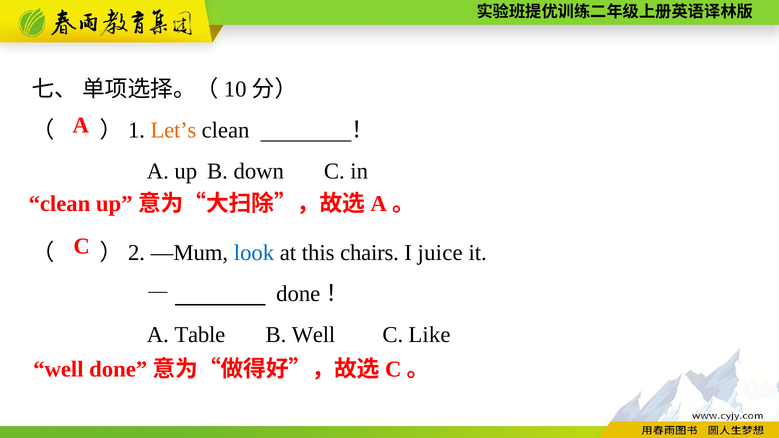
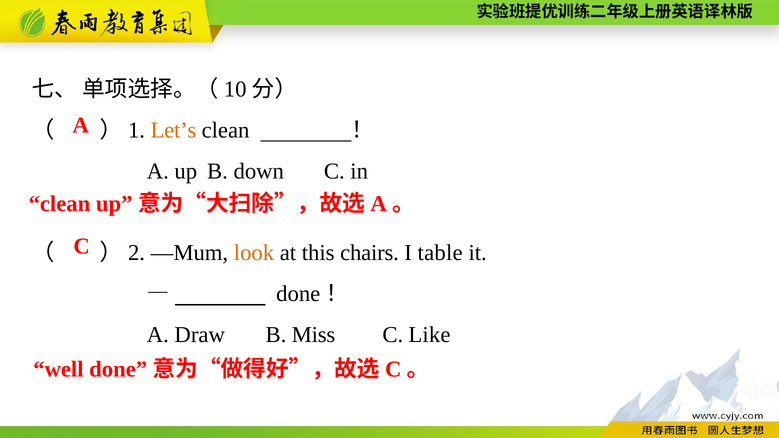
look colour: blue -> orange (254, 253)
juice: juice -> table (440, 253)
Table: Table -> Draw (200, 335)
B Well: Well -> Miss (313, 335)
